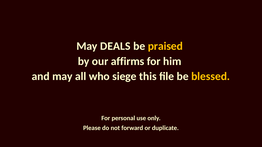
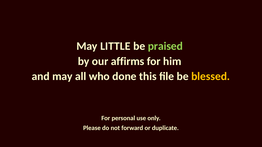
DEALS: DEALS -> LITTLE (115, 46)
praised colour: yellow -> light green (165, 46)
siege: siege -> done (124, 77)
